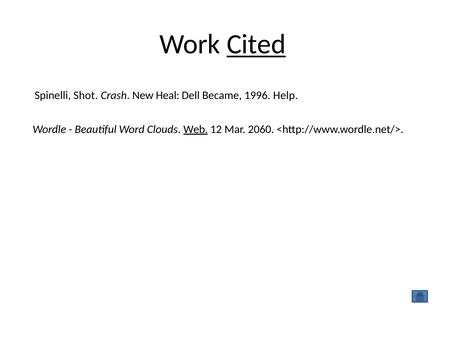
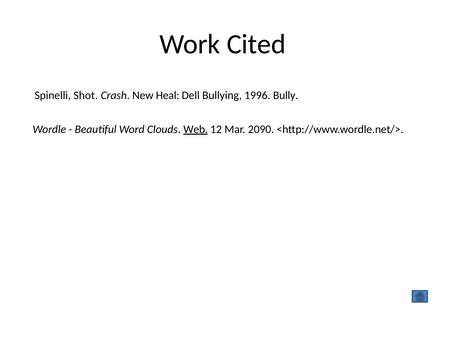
Cited underline: present -> none (256, 44)
Became: Became -> Bullying (222, 95)
Help: Help -> Bully (286, 95)
2060: 2060 -> 2090 (261, 129)
